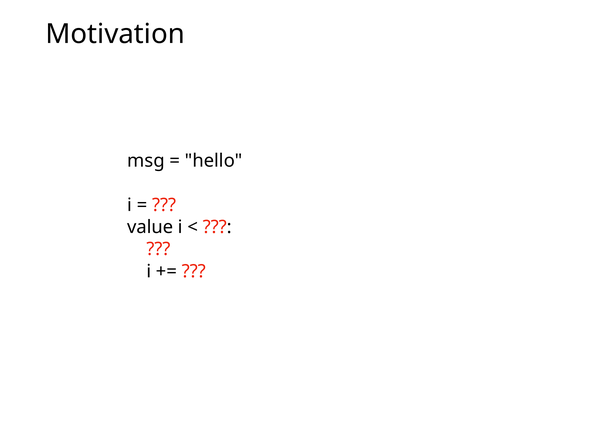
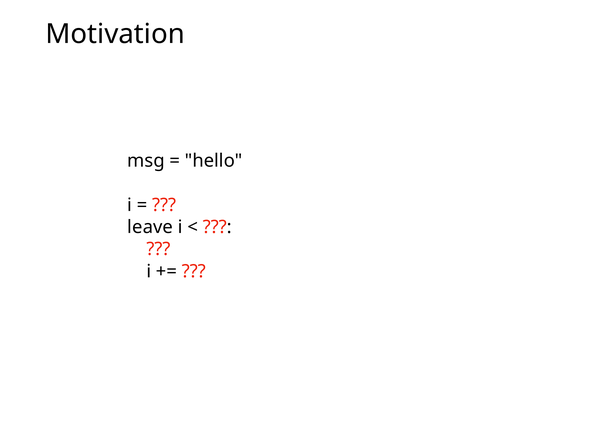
value: value -> leave (150, 227)
